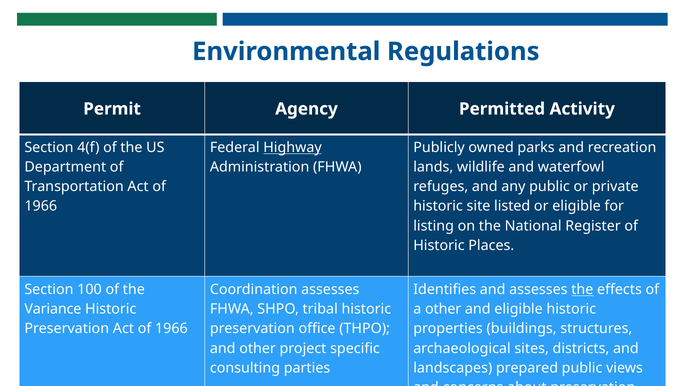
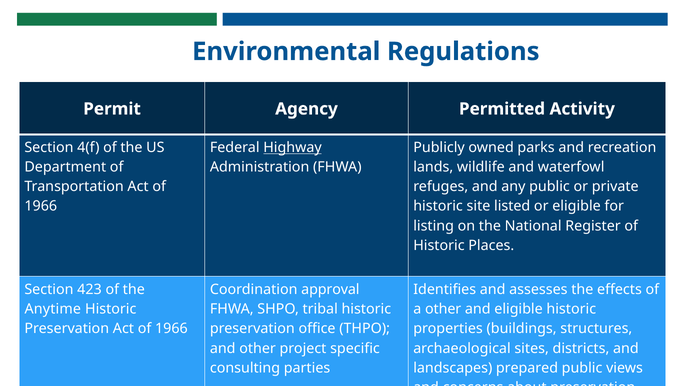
100: 100 -> 423 (90, 289)
Coordination assesses: assesses -> approval (330, 289)
the underline: present -> none (582, 289)
Variance: Variance -> Anytime (53, 309)
